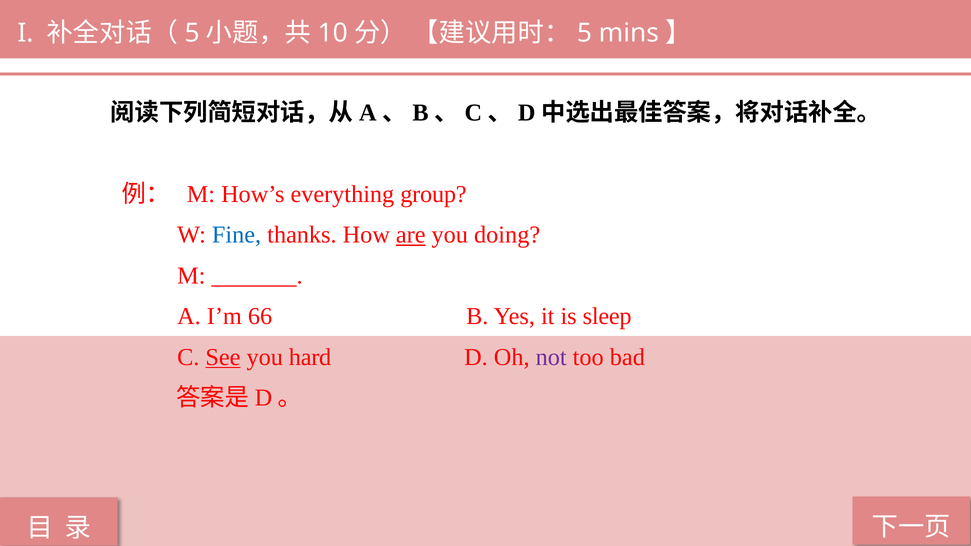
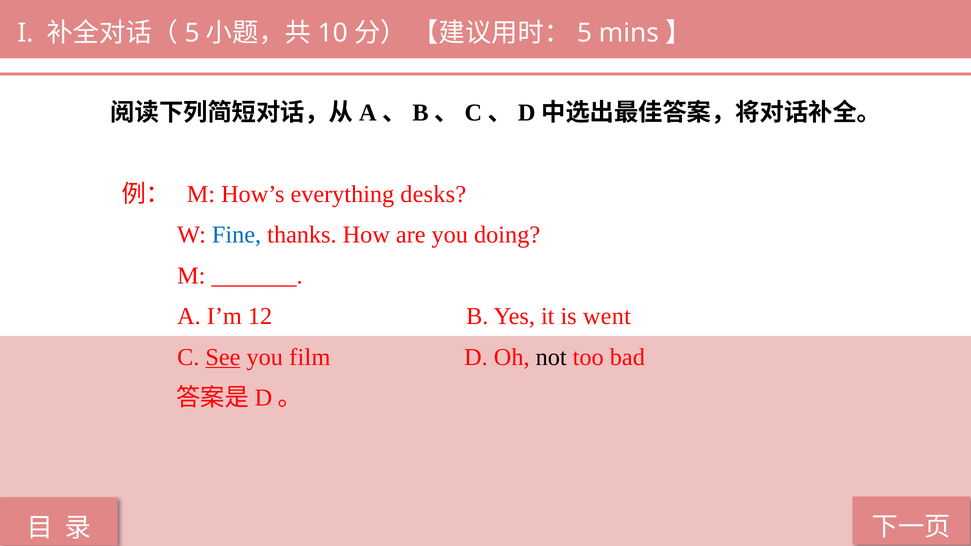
group: group -> desks (433, 194)
are underline: present -> none (411, 235)
66: 66 -> 12 (260, 316)
sleep: sleep -> went (607, 316)
hard: hard -> film (310, 357)
not colour: purple -> black (551, 357)
